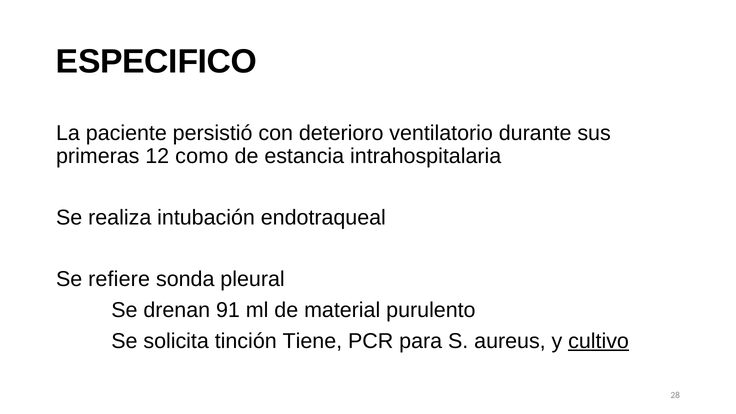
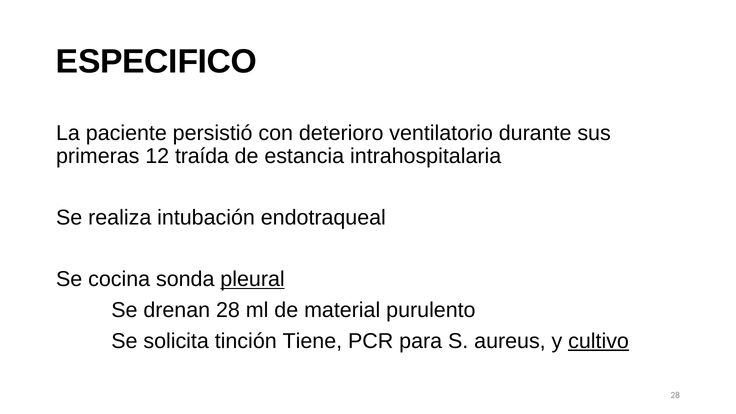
como: como -> traída (202, 156)
refiere: refiere -> cocina (119, 279)
pleural underline: none -> present (253, 279)
drenan 91: 91 -> 28 (228, 310)
